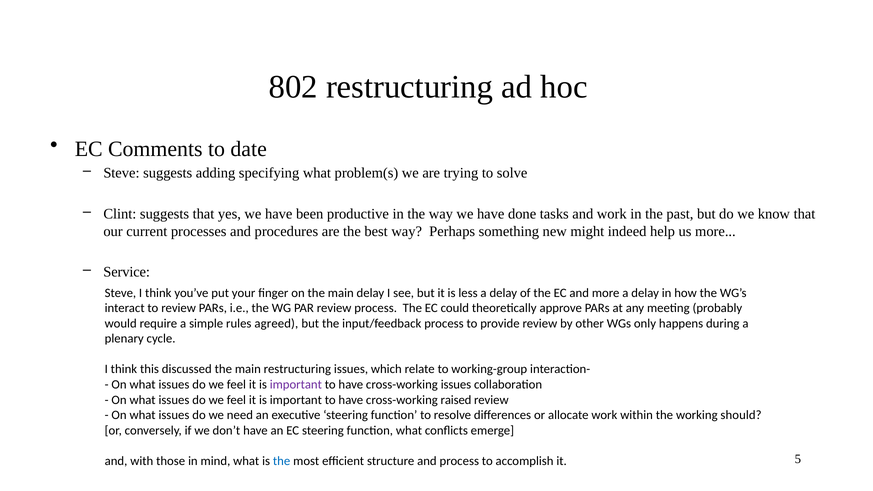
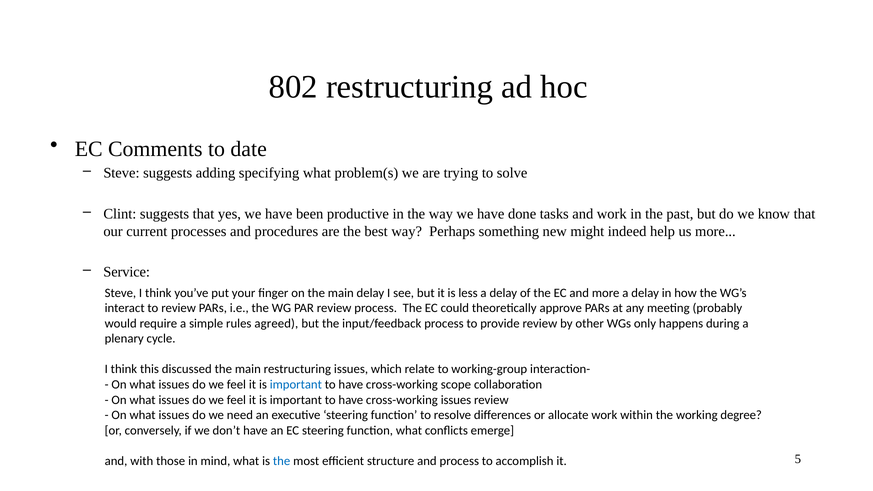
important colour: purple -> blue (296, 385)
cross-working issues: issues -> scope (456, 385)
cross-working raised: raised -> issues (456, 400)
should: should -> degree (741, 415)
